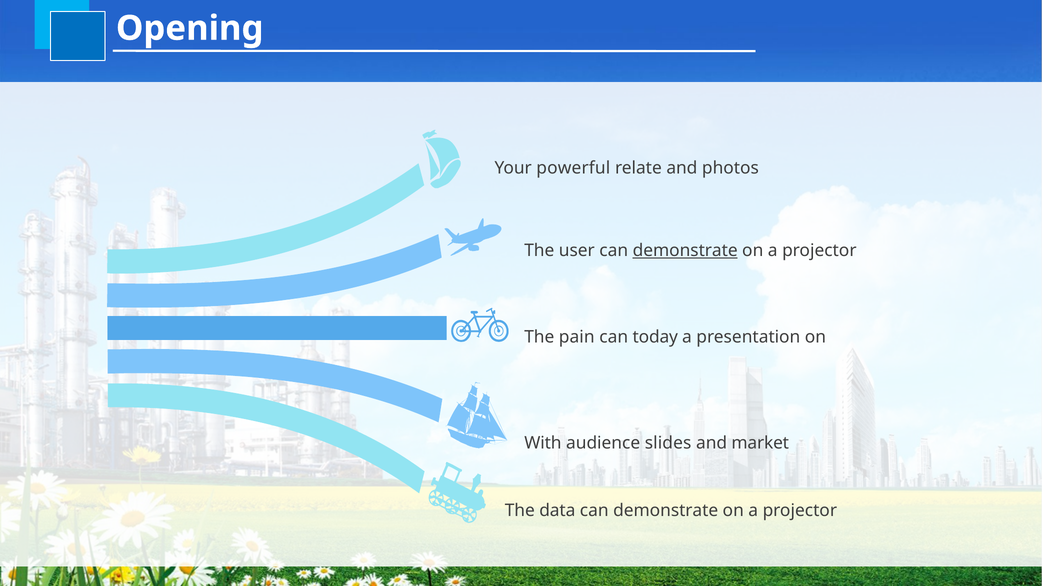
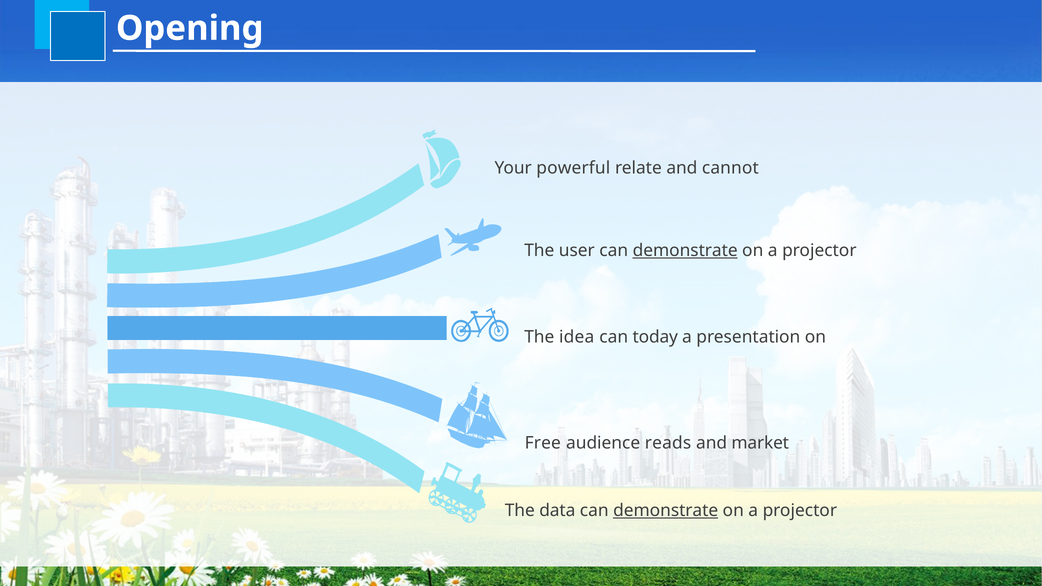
photos: photos -> cannot (730, 168)
pain: pain -> idea (577, 337)
With: With -> Free (543, 443)
slides: slides -> reads (668, 443)
demonstrate underline: none -> present (666, 511)
